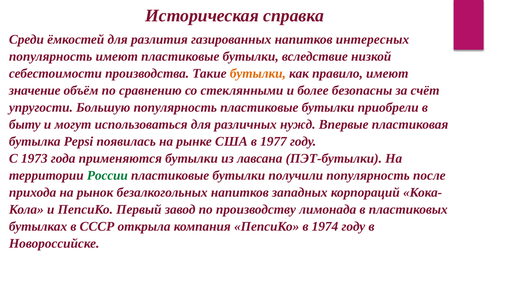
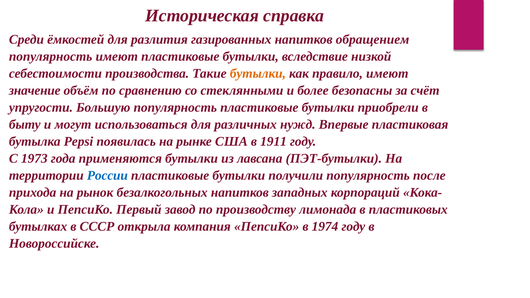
интересных: интересных -> обращением (373, 40)
1977: 1977 -> 1911 (274, 142)
России colour: green -> blue (107, 176)
